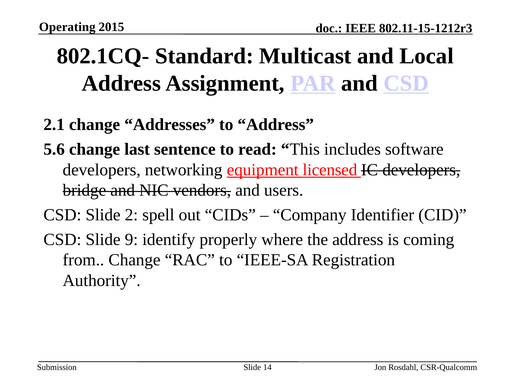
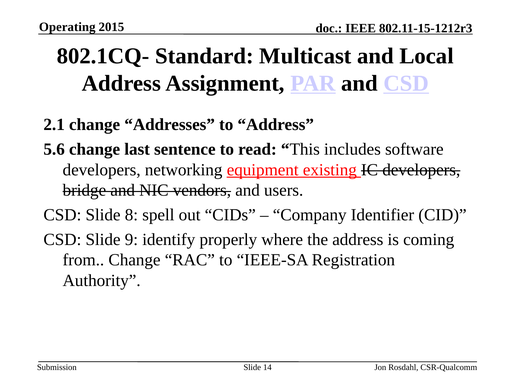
licensed: licensed -> existing (330, 170)
2: 2 -> 8 (131, 215)
